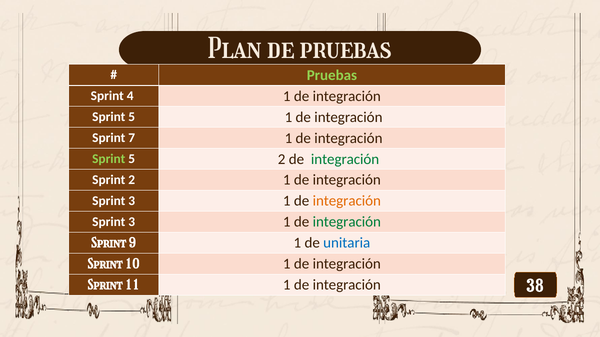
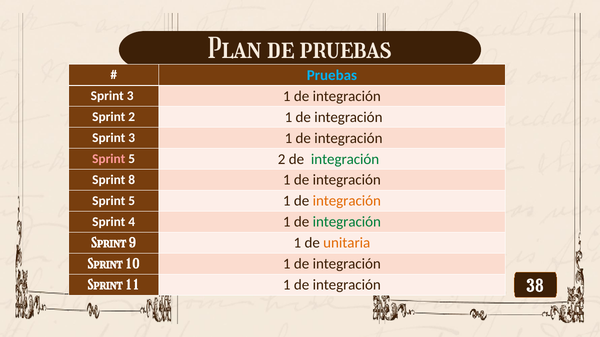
Pruebas colour: light green -> light blue (332, 75)
4: 4 -> 3 (130, 96)
5: 5 -> 2 (132, 117)
7: 7 -> 3 (132, 138)
Sprint colour: light green -> pink (109, 159)
Sprint 2: 2 -> 8 (132, 180)
3: 3 -> 5 (132, 201)
3: 3 -> 4 (132, 222)
unitaria colour: blue -> orange (347, 243)
